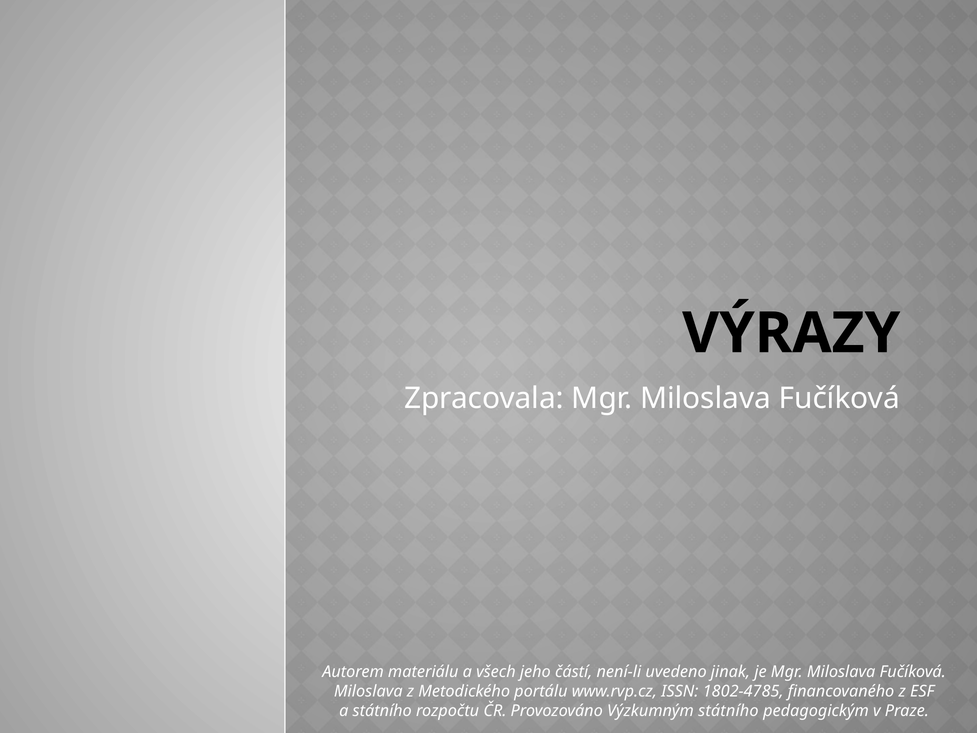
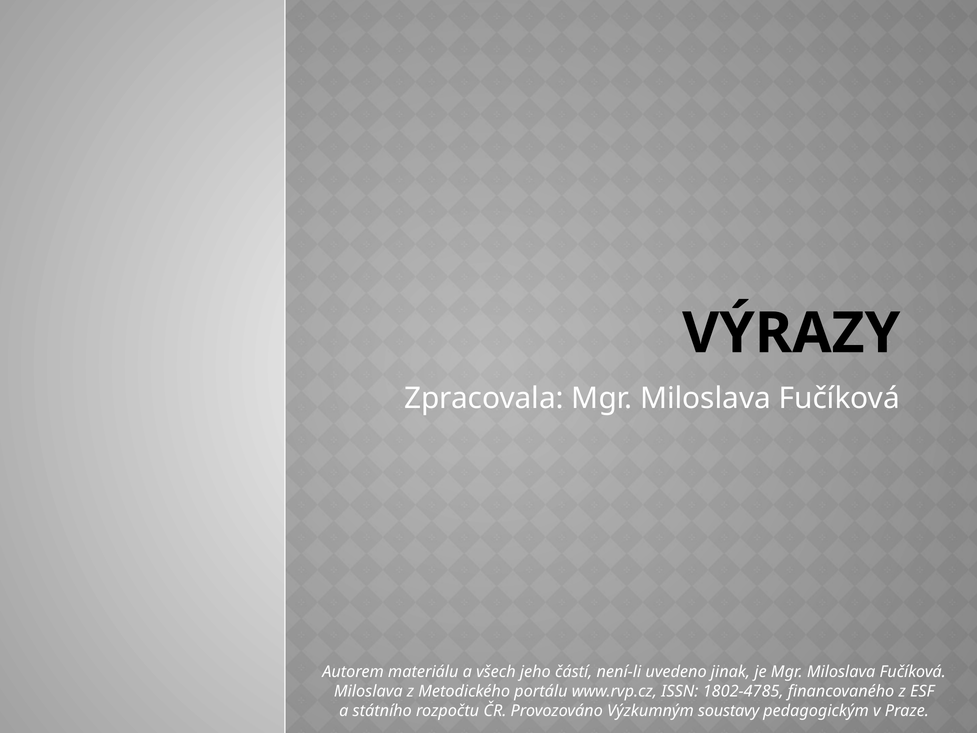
Výzkumným státního: státního -> soustavy (729, 711)
